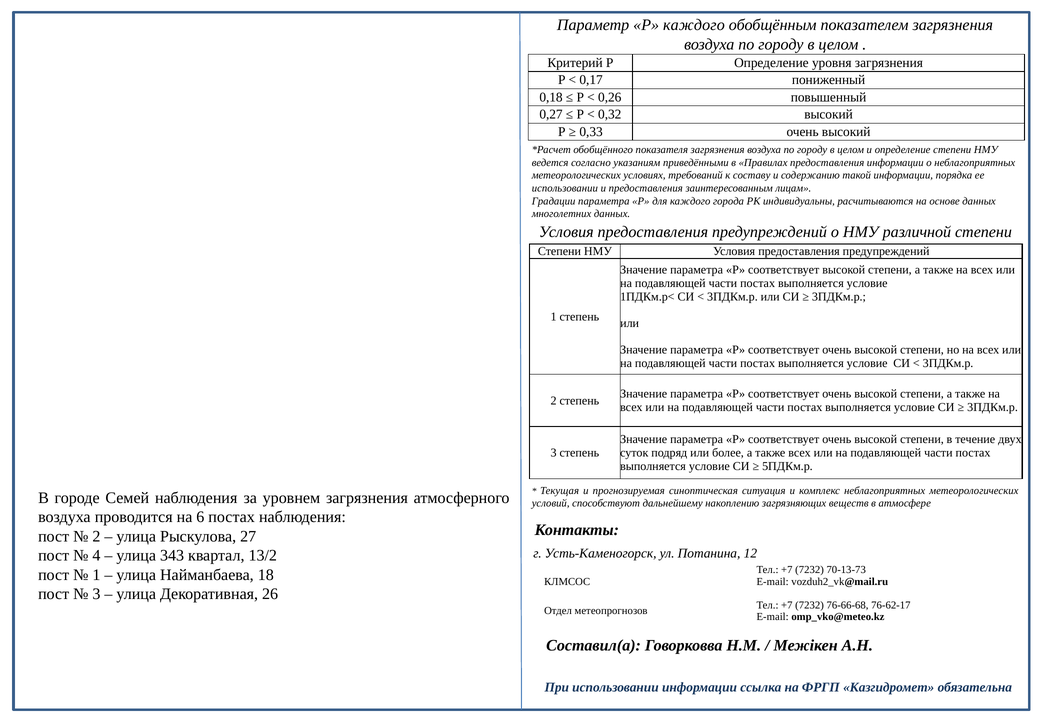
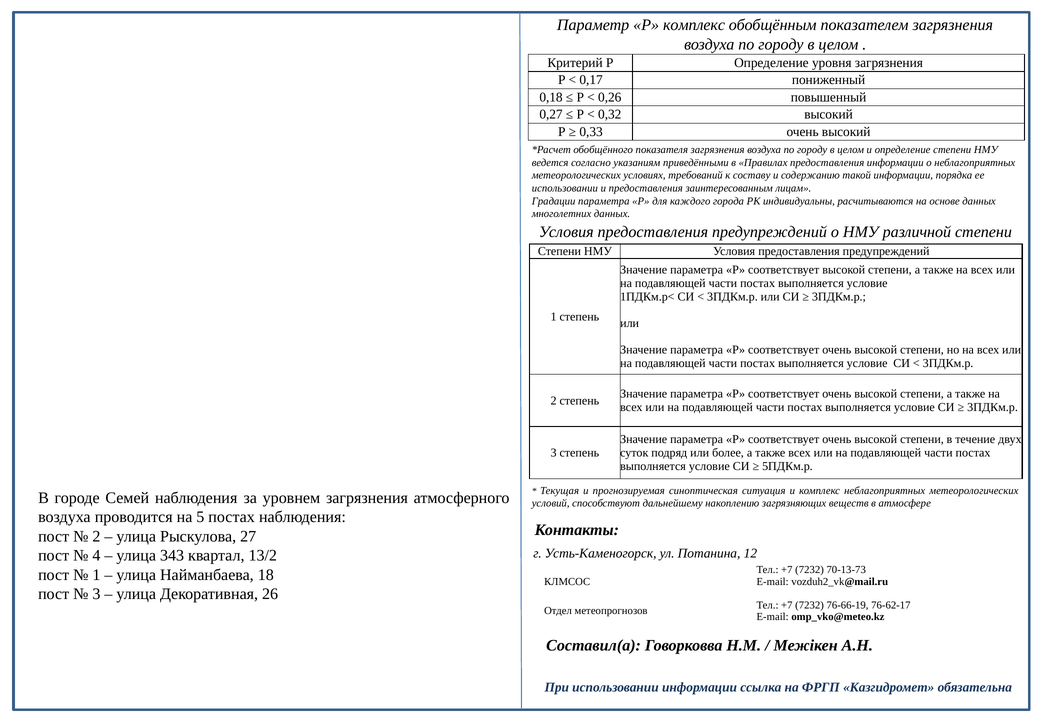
Р каждого: каждого -> комплекс (694, 25)
6: 6 -> 5 (200, 517)
76-66-68: 76-66-68 -> 76-66-19 (848, 605)
